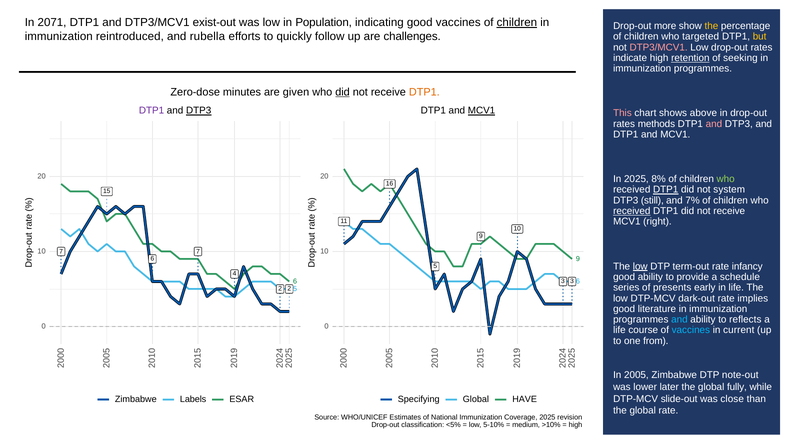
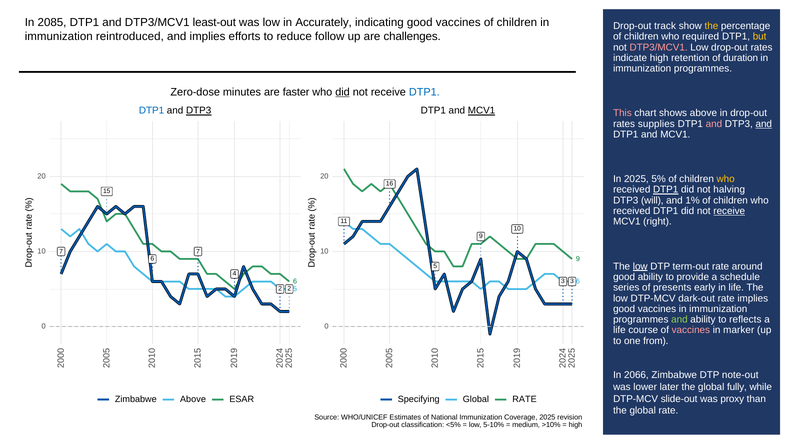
2071: 2071 -> 2085 (52, 22)
exist-out: exist-out -> least-out (214, 22)
Population: Population -> Accurately (324, 22)
children underline: present -> none (517, 22)
more: more -> track (665, 26)
and rubella: rubella -> implies (207, 36)
quickly: quickly -> reduce (294, 36)
targeted: targeted -> required (701, 37)
retention underline: present -> none (690, 58)
seeking: seeking -> duration (741, 58)
given: given -> faster (296, 92)
DTP1 colour: orange -> blue (424, 92)
DTP1 colour: purple -> blue (152, 111)
methods: methods -> supplies (656, 124)
and underline: none -> present (764, 124)
8%: 8% -> 5% (659, 179)
who colour: light green -> yellow (726, 179)
system: system -> halving (729, 190)
still: still -> will (652, 201)
7%: 7% -> 1% (693, 201)
received underline: present -> none (632, 211)
receive underline: none -> present (729, 211)
infancy: infancy -> around (747, 267)
literature: literature -> vaccines (657, 309)
and colour: light blue -> light green (679, 320)
vaccines colour: light blue -> pink (691, 330)
current: current -> marker (739, 330)
2005: 2005 -> 2066 (636, 375)
close: close -> proxy (732, 399)
Zimbabwe Labels: Labels -> Above (193, 400)
HAVE: HAVE -> RATE (525, 400)
